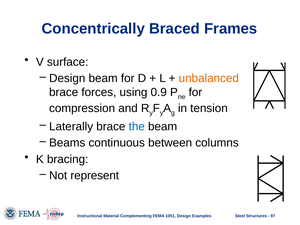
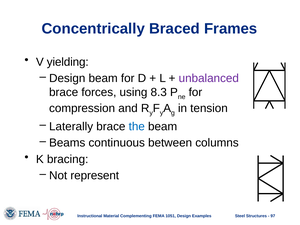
surface: surface -> yielding (68, 62)
unbalanced colour: orange -> purple (209, 78)
0.9: 0.9 -> 8.3 (159, 92)
